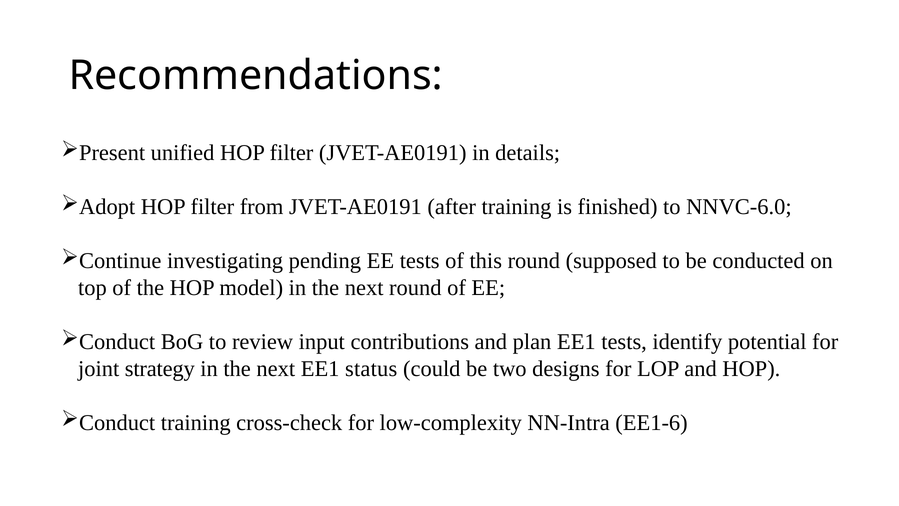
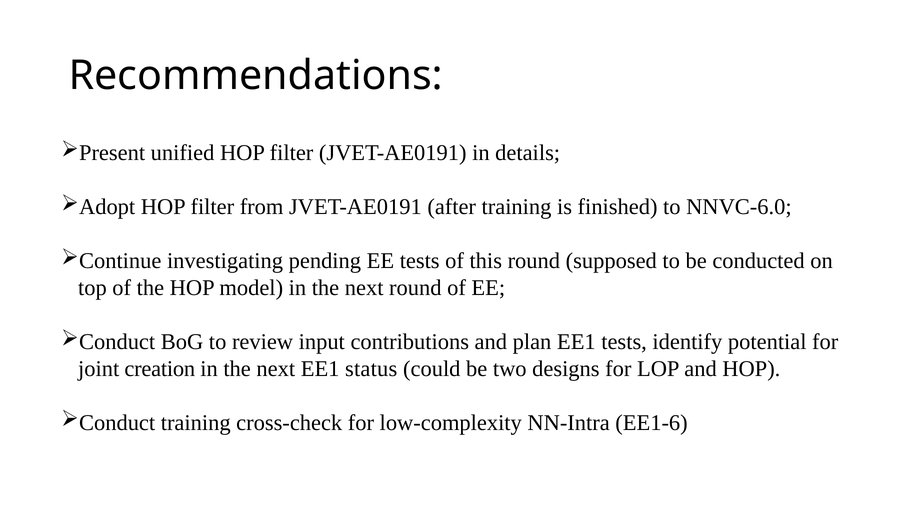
strategy: strategy -> creation (160, 369)
